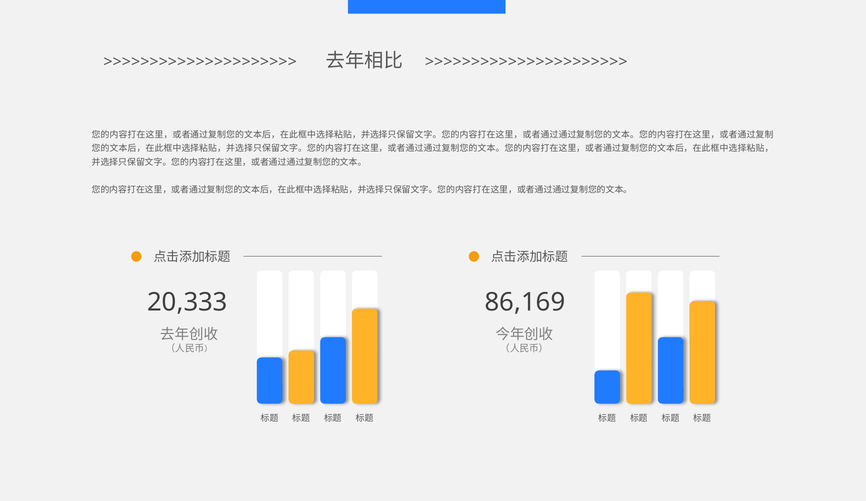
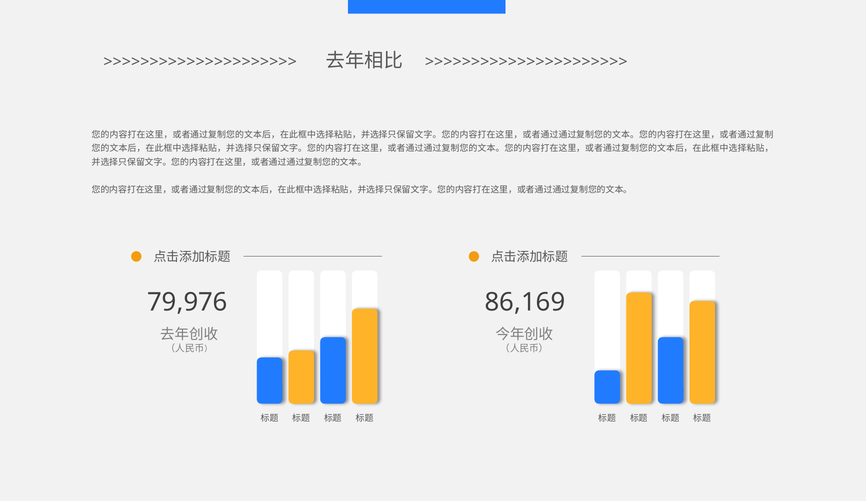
20,333: 20,333 -> 79,976 (187, 303)
